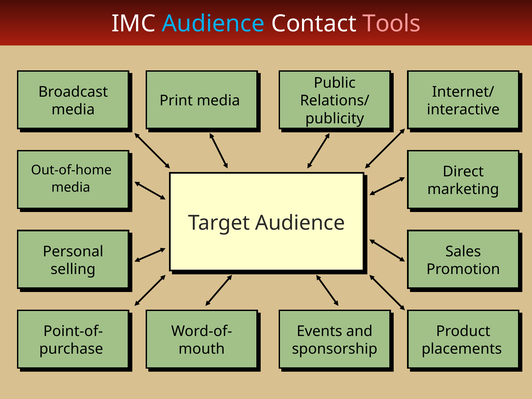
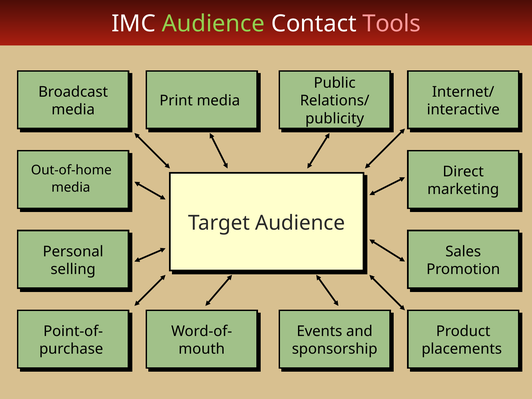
Audience colour: light blue -> light green (213, 24)
